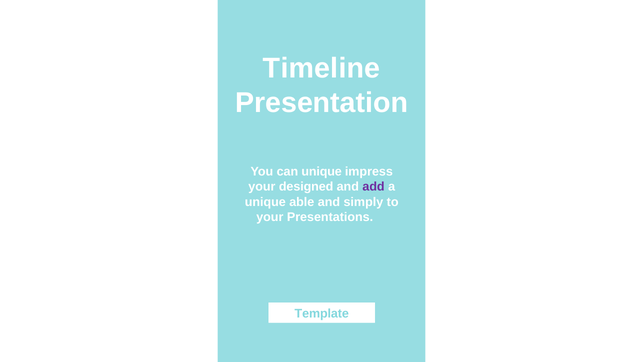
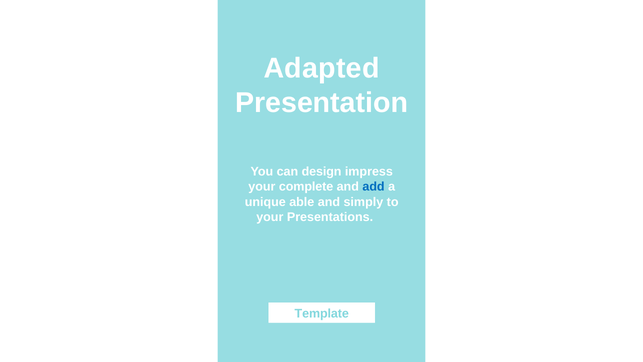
Timeline: Timeline -> Adapted (322, 68)
can unique: unique -> design (322, 172)
designed: designed -> complete (306, 187)
add colour: purple -> blue (374, 187)
